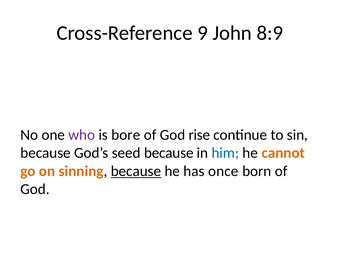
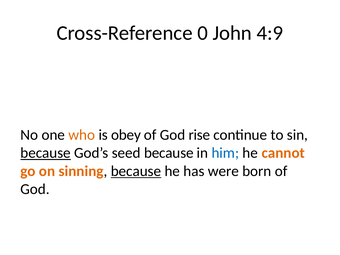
9: 9 -> 0 (203, 33)
8:9: 8:9 -> 4:9 (270, 33)
who colour: purple -> orange (82, 135)
bore: bore -> obey (126, 135)
because underline: none -> present (46, 153)
once: once -> were (223, 171)
